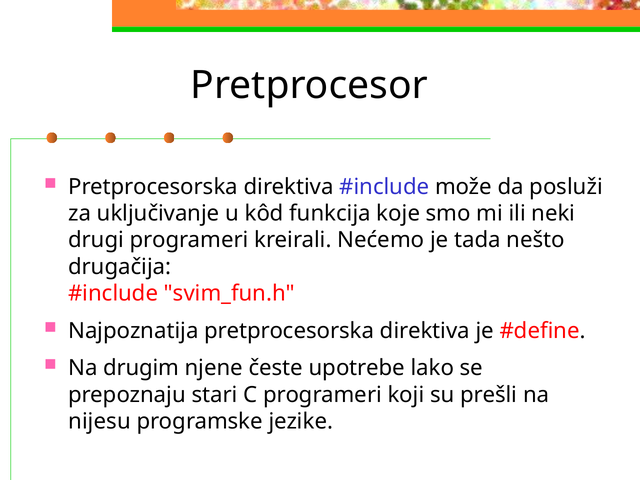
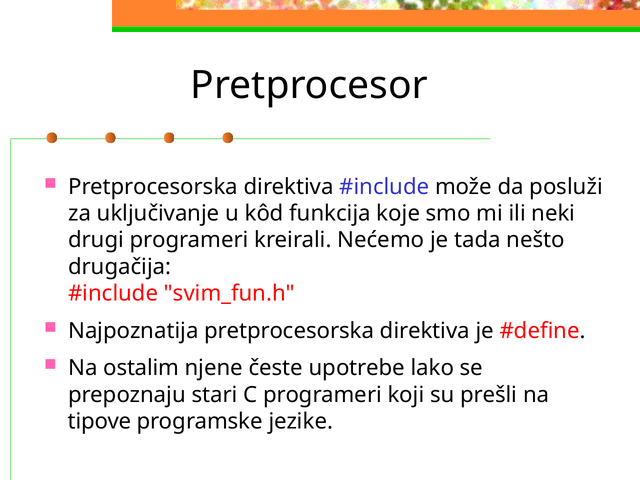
drugim: drugim -> ostalim (141, 368)
nijesu: nijesu -> tipove (100, 421)
